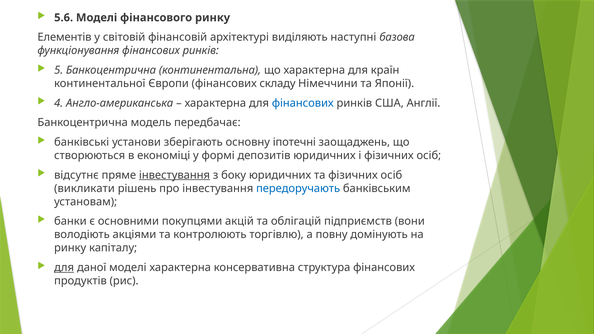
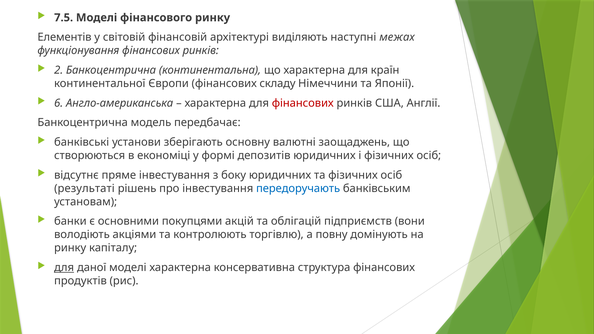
5.6: 5.6 -> 7.5 (64, 18)
базова: базова -> межах (397, 37)
5: 5 -> 2 (59, 70)
4: 4 -> 6 (59, 103)
фінансових colour: blue -> red (303, 103)
іпотечні: іпотечні -> валютні (294, 142)
інвестування underline: present -> none (174, 175)
викликати: викликати -> результаті (84, 188)
